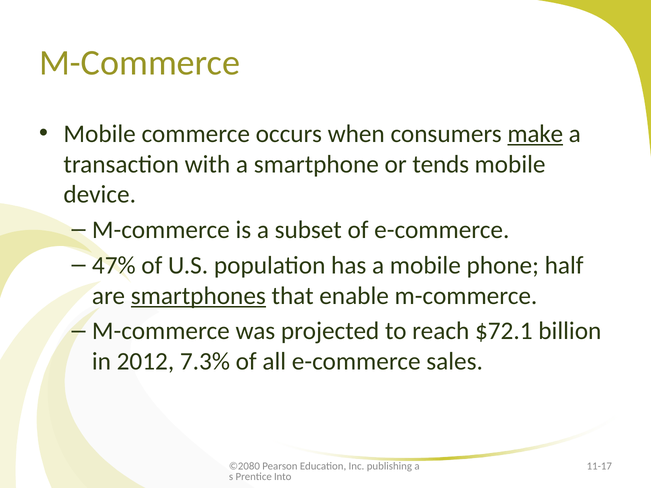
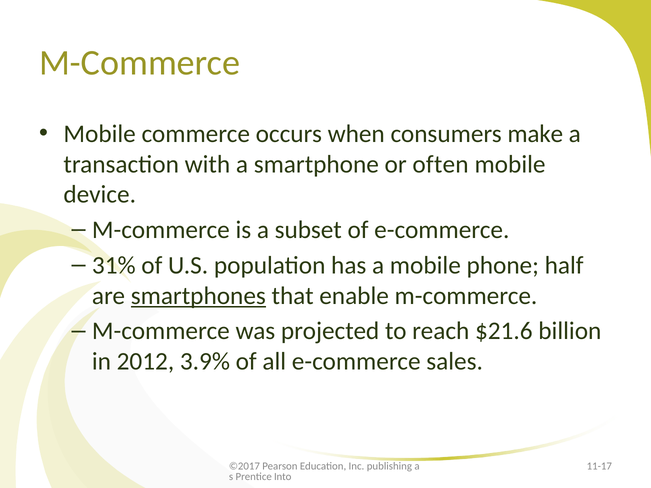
make underline: present -> none (535, 134)
tends: tends -> often (441, 164)
47%: 47% -> 31% (114, 266)
$72.1: $72.1 -> $21.6 (504, 331)
7.3%: 7.3% -> 3.9% (205, 362)
©2080: ©2080 -> ©2017 (244, 466)
